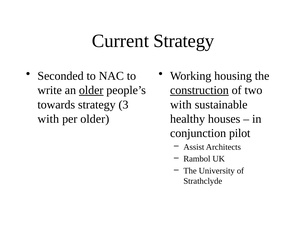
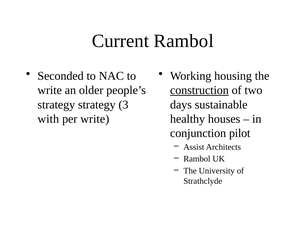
Current Strategy: Strategy -> Rambol (184, 41)
older underline: present -> none (91, 90)
towards: towards -> strategy (56, 104)
with: with -> days (181, 104)
per older: older -> write (95, 119)
